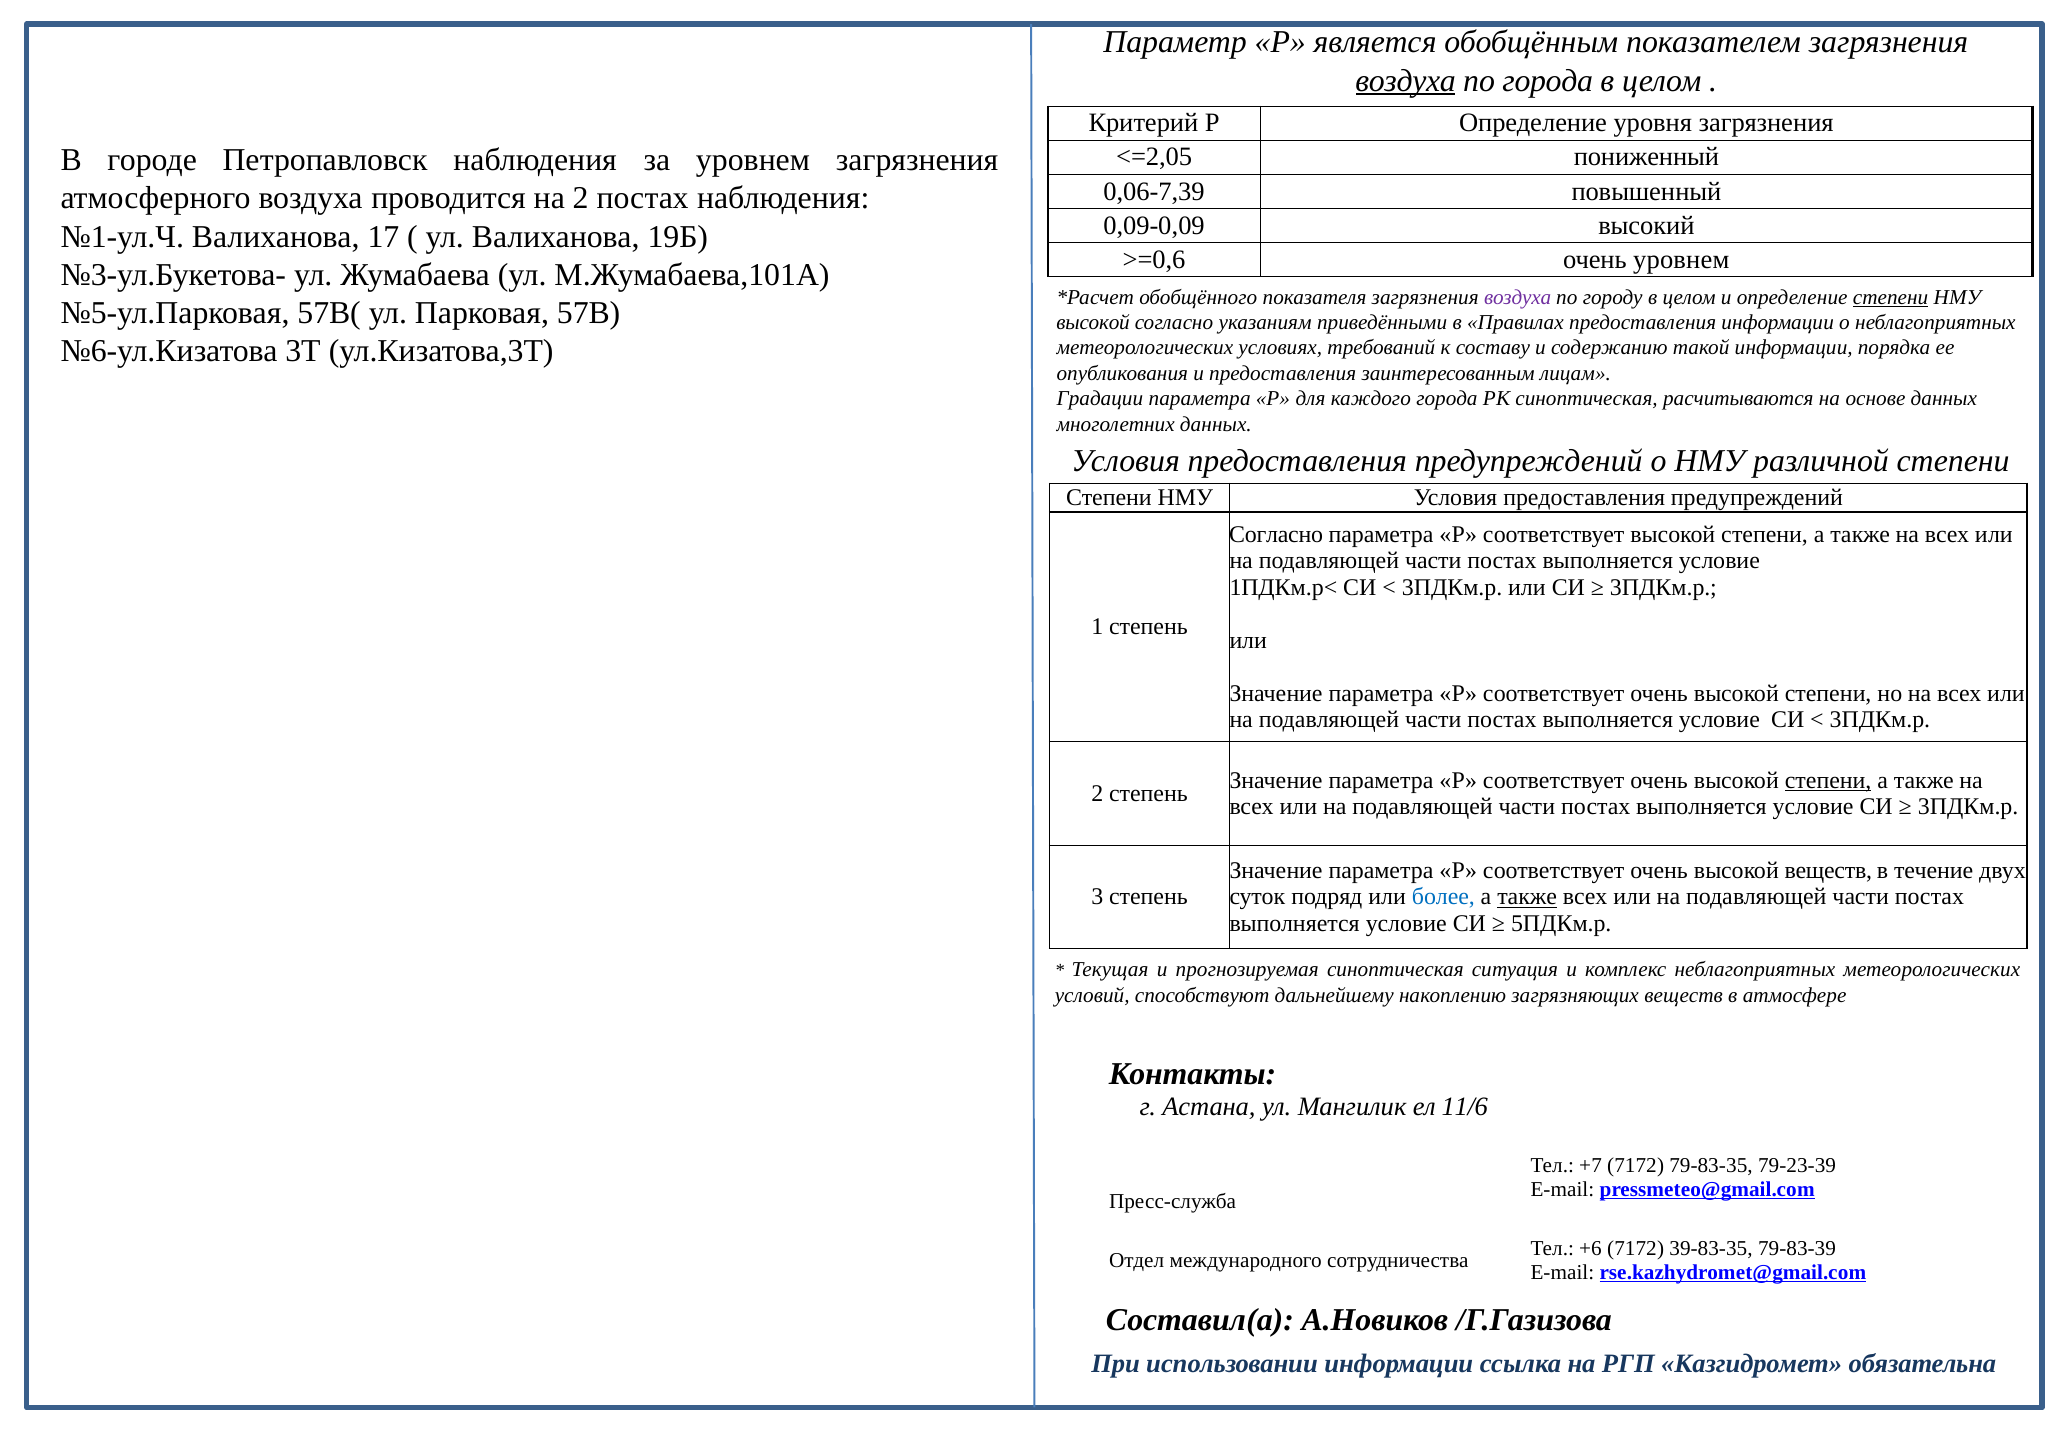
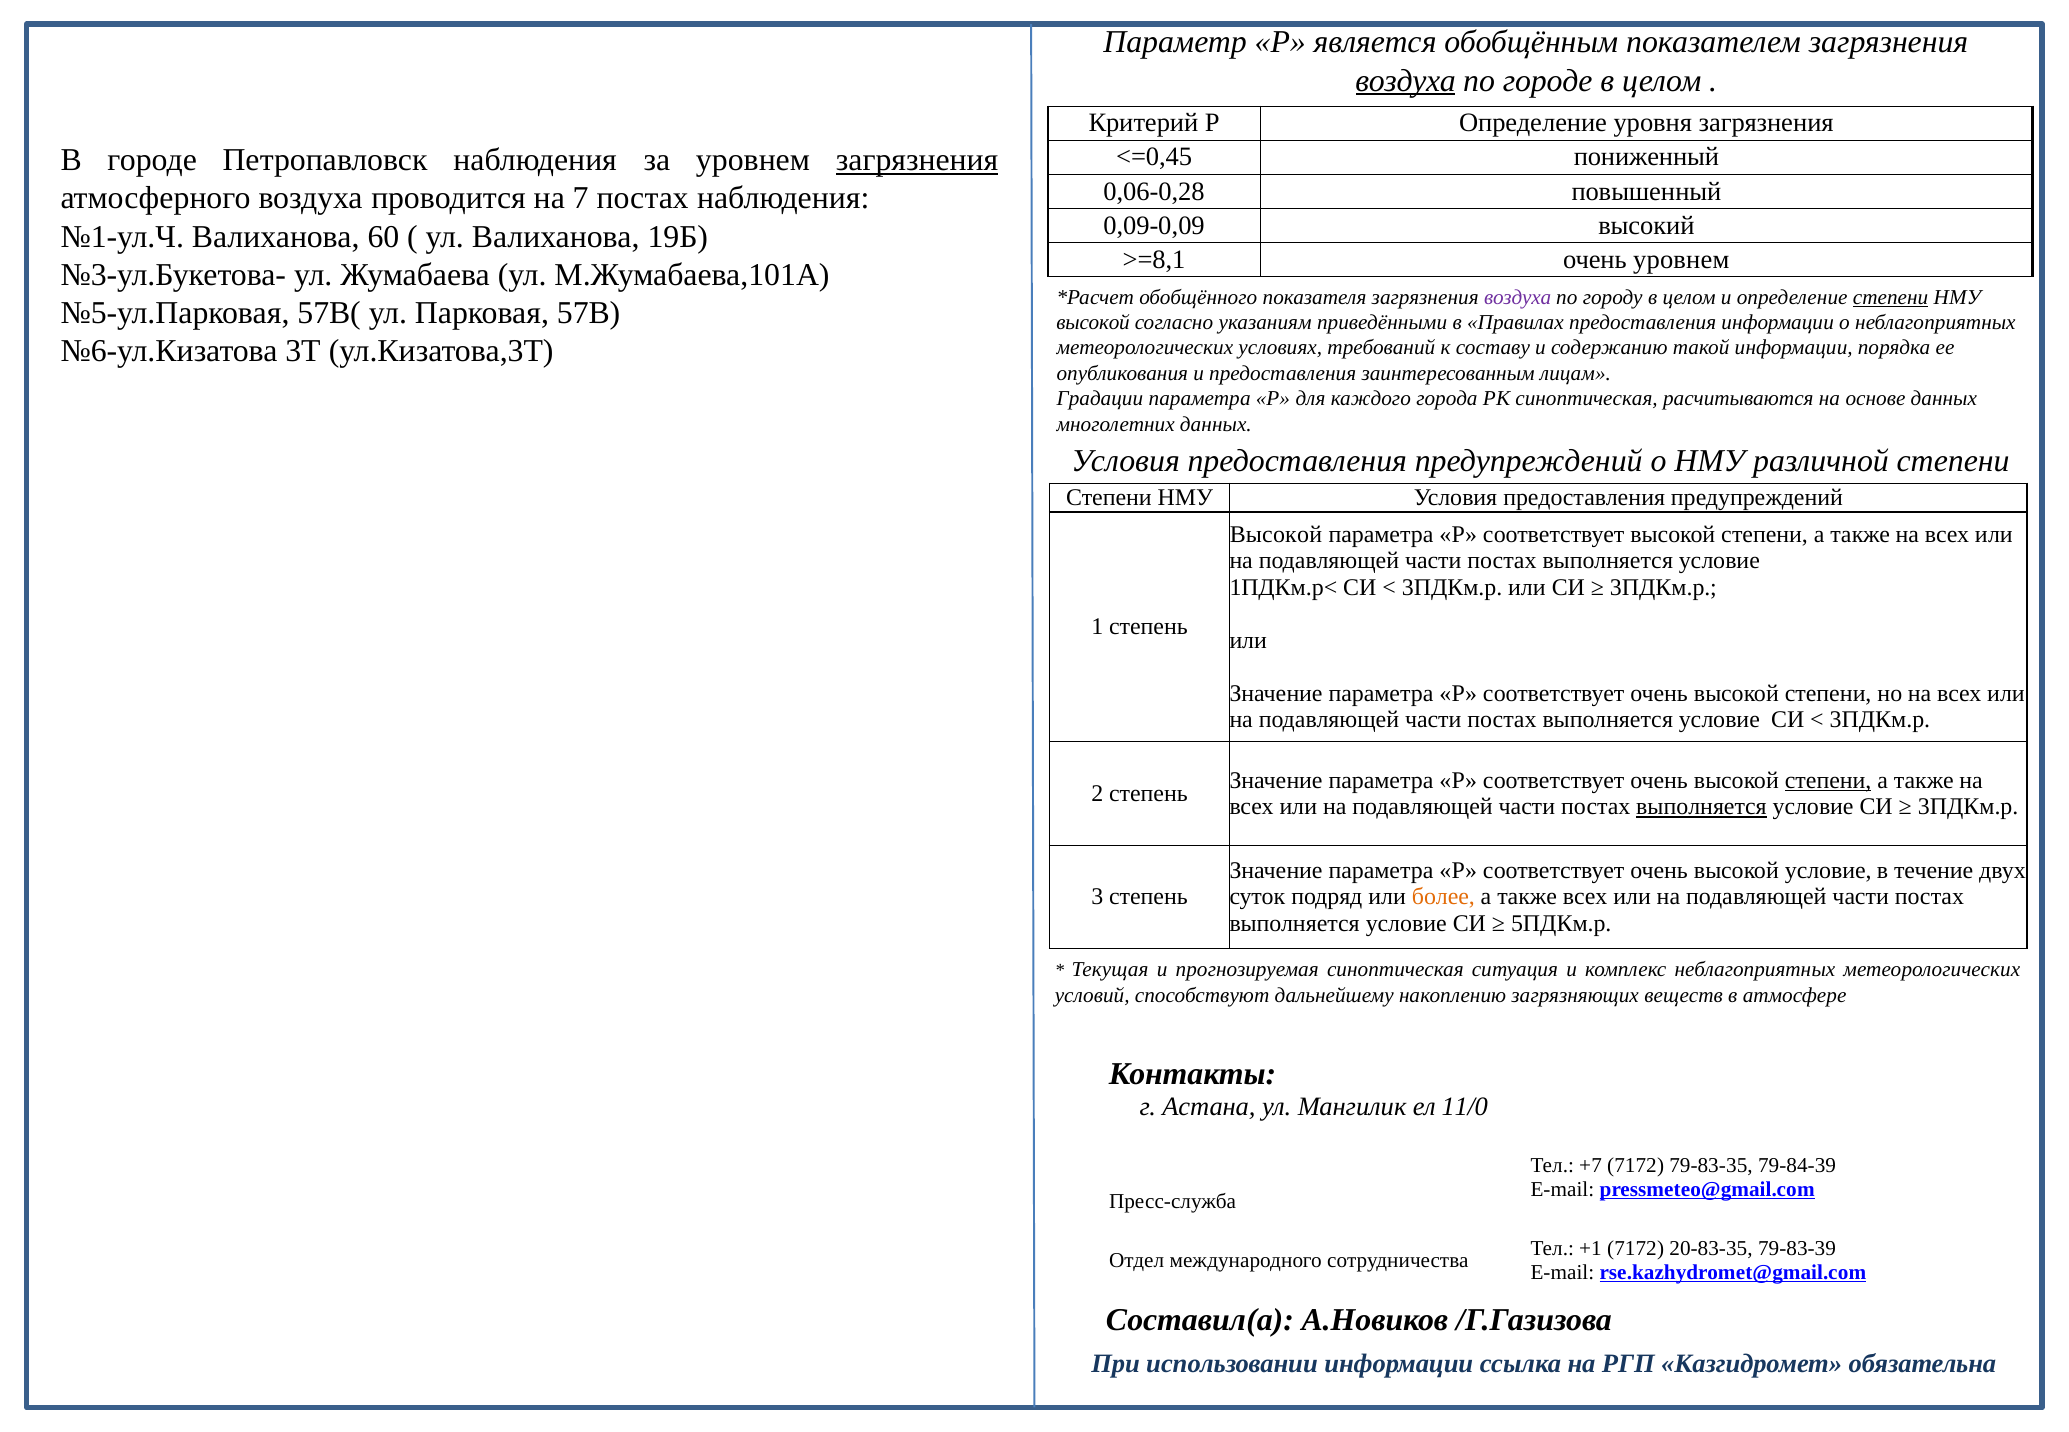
по города: города -> городе (1548, 81)
<=2,05: <=2,05 -> <=0,45 (1154, 157)
загрязнения underline: none -> present (917, 160)
0,06-7,39: 0,06-7,39 -> 0,06-0,28 (1154, 191)
на 2: 2 -> 7 (581, 198)
17: 17 -> 60 (383, 237)
>=0,6: >=0,6 -> >=8,1 (1154, 260)
Согласно: Согласно -> Высокой (1276, 535)
выполняется underline: none -> present (1701, 807)
высокой веществ: веществ -> условие (1828, 871)
более colour: blue -> orange (1443, 897)
также underline: present -> none (1527, 897)
11/6: 11/6 -> 11/0 (1465, 1107)
79-23-39: 79-23-39 -> 79-84-39 (1797, 1166)
+6: +6 -> +1 (1591, 1249)
39-83-35: 39-83-35 -> 20-83-35 (1711, 1249)
